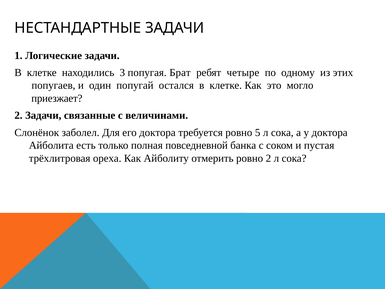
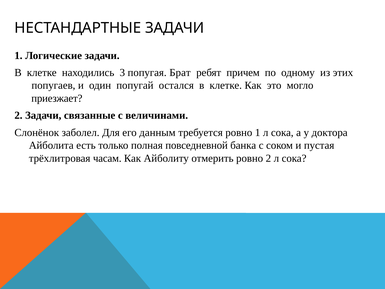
четыре: четыре -> причем (243, 73)
его доктора: доктора -> данным (157, 132)
ровно 5: 5 -> 1 (258, 132)
ореха: ореха -> часам (107, 158)
